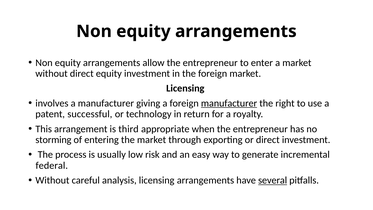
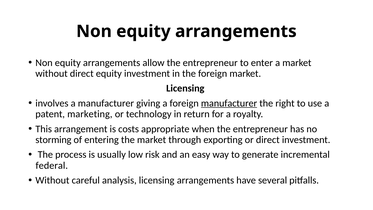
successful: successful -> marketing (90, 114)
third: third -> costs (129, 129)
several underline: present -> none (273, 180)
